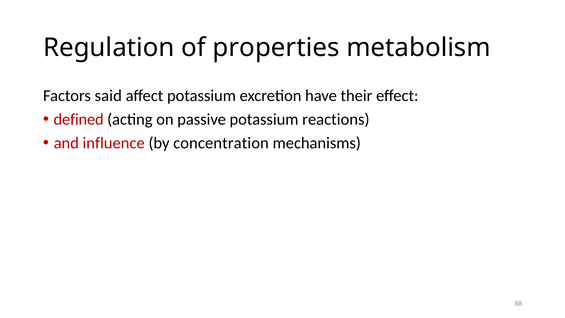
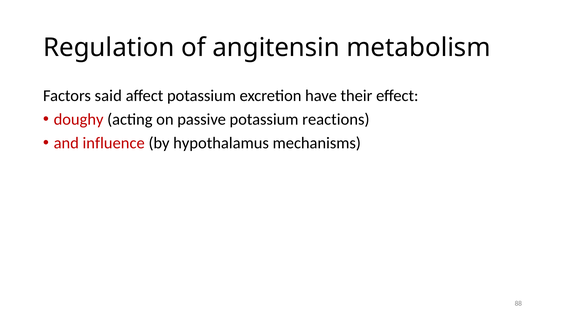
properties: properties -> angitensin (276, 47)
defined: defined -> doughy (79, 119)
concentration: concentration -> hypothalamus (221, 143)
